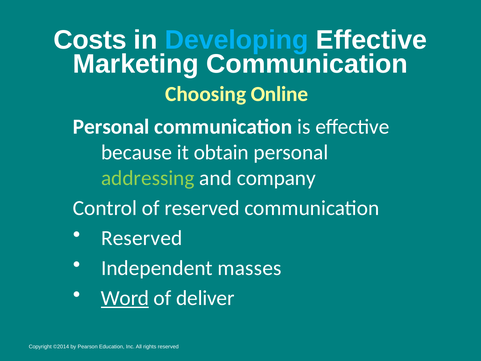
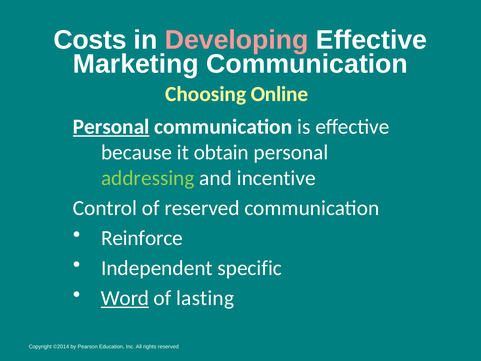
Developing colour: light blue -> pink (237, 40)
Personal underline: none -> present (111, 127)
company: company -> incentive (276, 178)
Reserved: Reserved -> Reinforce (142, 238)
masses: masses -> specific (250, 268)
deliver: deliver -> lasting (205, 298)
